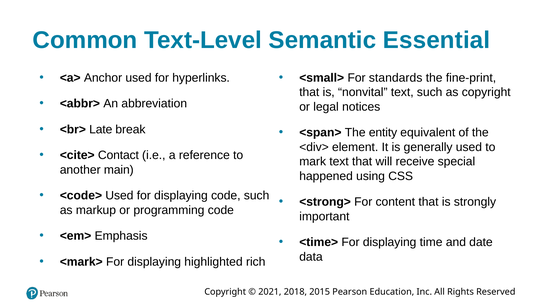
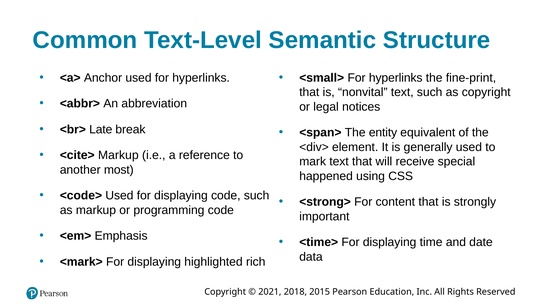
Essential: Essential -> Structure (437, 40)
<small> For standards: standards -> hyperlinks (396, 78)
<cite> Contact: Contact -> Markup (118, 155)
main: main -> most (119, 170)
